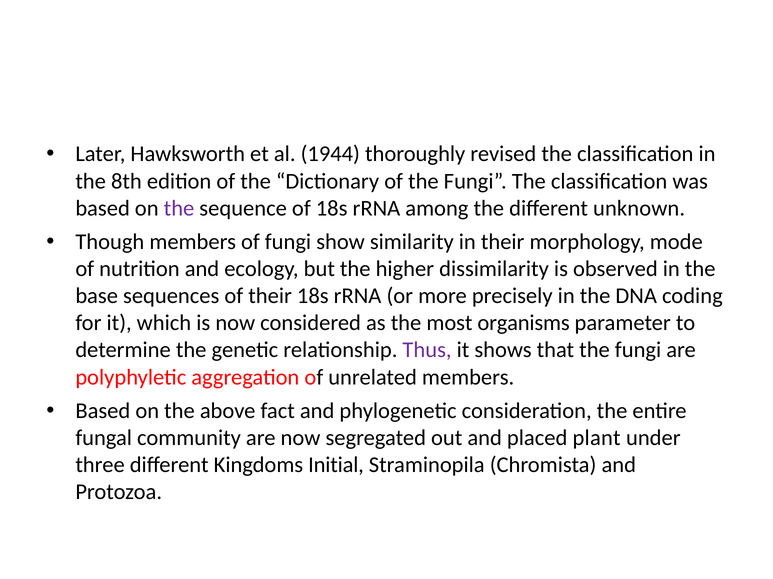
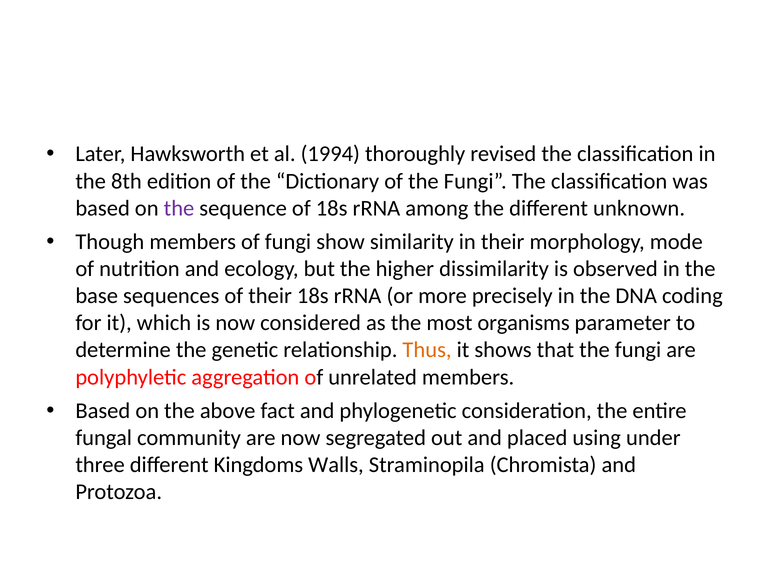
1944: 1944 -> 1994 (330, 154)
Thus colour: purple -> orange (427, 351)
plant: plant -> using (597, 439)
Initial: Initial -> Walls (336, 466)
